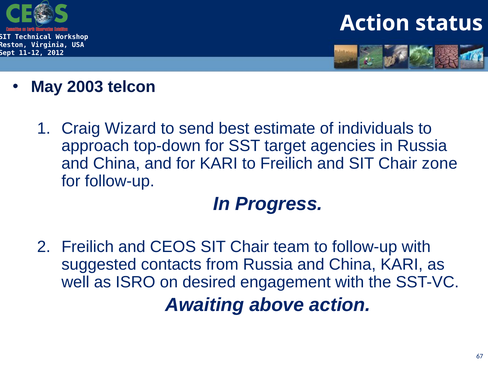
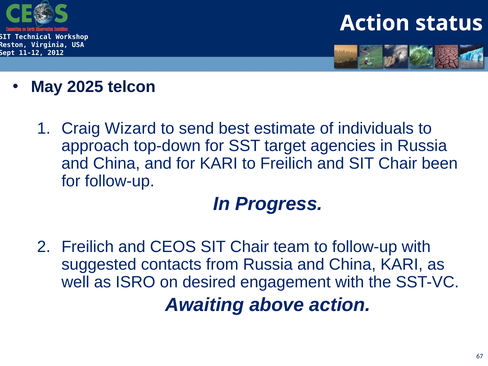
2003: 2003 -> 2025 (85, 87)
zone: zone -> been (440, 163)
